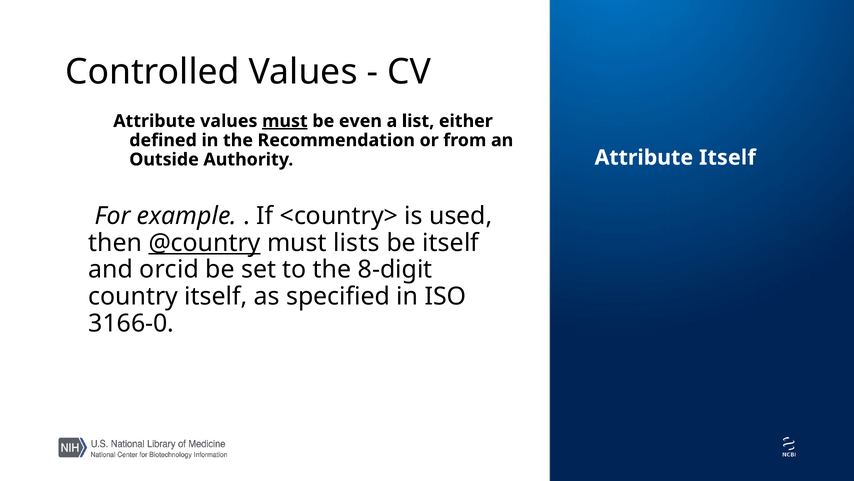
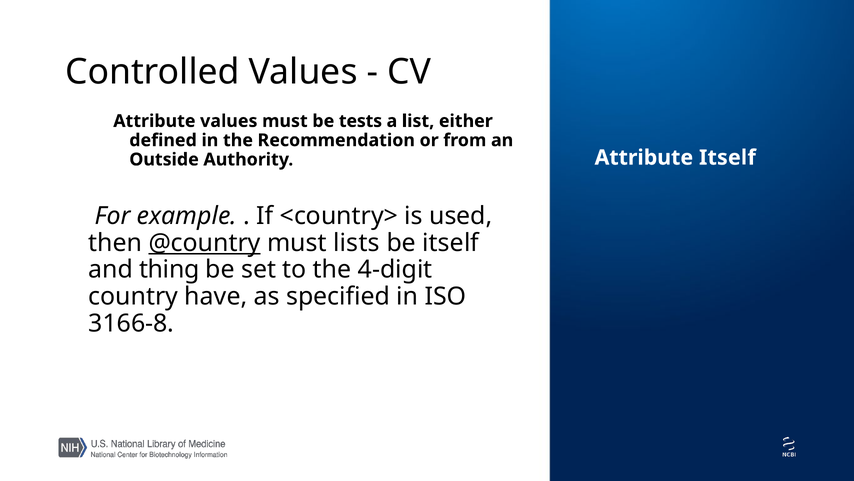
must underline: present -> none (285, 121)
even: even -> tests (360, 121)
orcid: orcid -> thing (169, 269)
8-digit: 8-digit -> 4-digit (395, 269)
country itself: itself -> have (216, 296)
3166-0: 3166-0 -> 3166-8 (131, 323)
